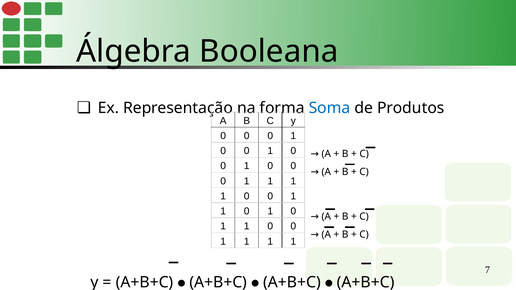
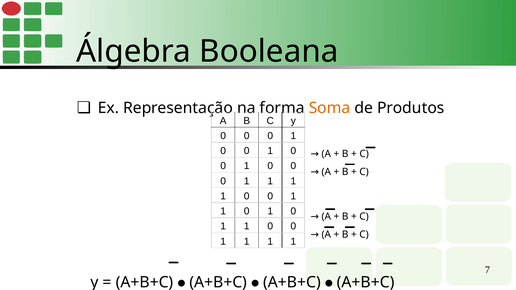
Soma colour: blue -> orange (330, 108)
